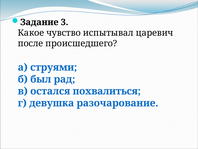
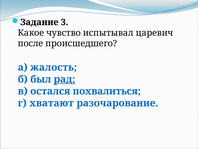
струями: струями -> жалость (54, 67)
рад underline: none -> present (64, 79)
девушка: девушка -> хватают (52, 103)
